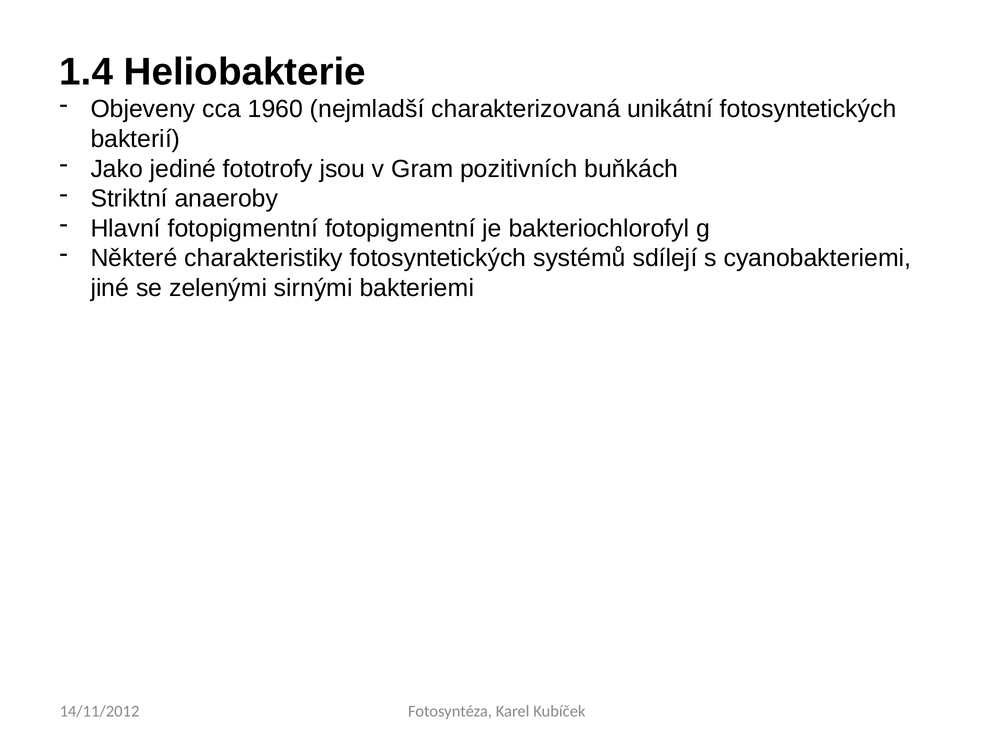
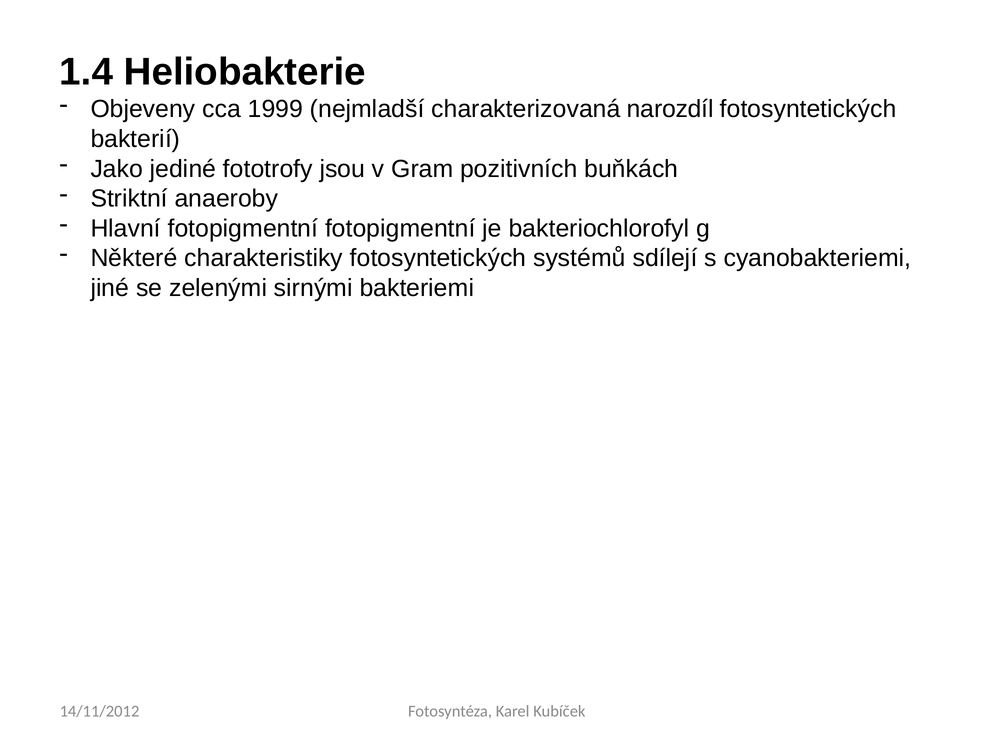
1960: 1960 -> 1999 (275, 109)
unikátní: unikátní -> narozdíl (670, 109)
